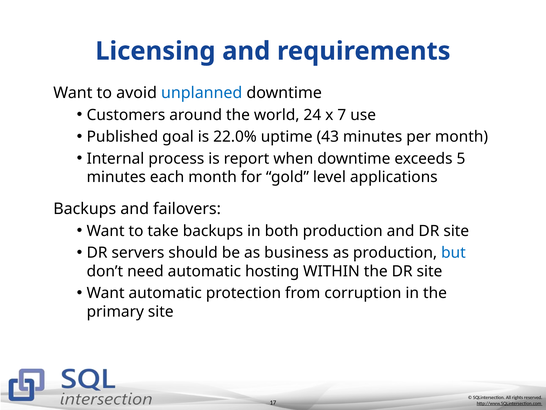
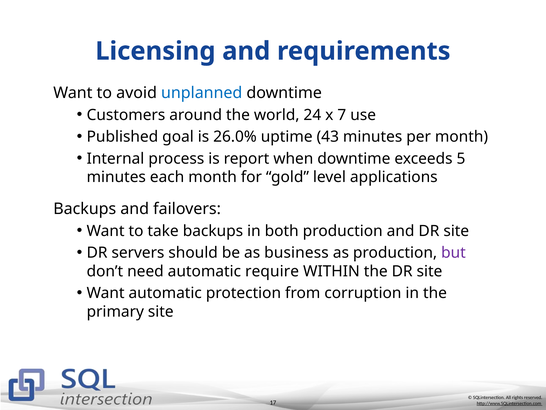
22.0%: 22.0% -> 26.0% (235, 137)
but colour: blue -> purple (453, 252)
hosting: hosting -> require (272, 271)
